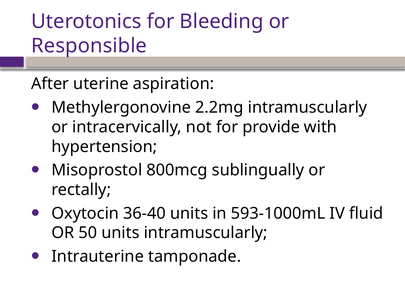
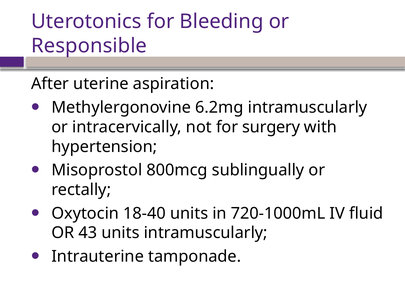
2.2mg: 2.2mg -> 6.2mg (219, 107)
provide: provide -> surgery (271, 127)
36-40: 36-40 -> 18-40 (145, 213)
593-1000mL: 593-1000mL -> 720-1000mL (278, 213)
50: 50 -> 43 (88, 233)
